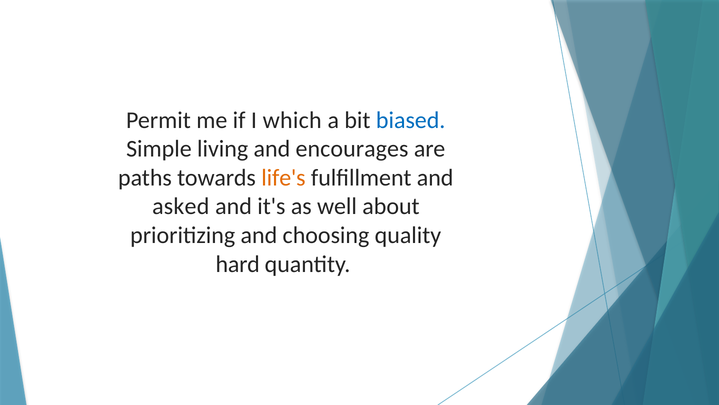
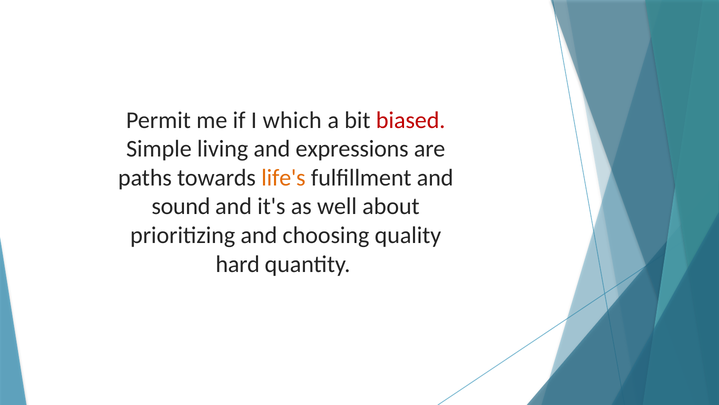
biased colour: blue -> red (411, 120)
encourages: encourages -> expressions (352, 149)
asked: asked -> sound (181, 206)
